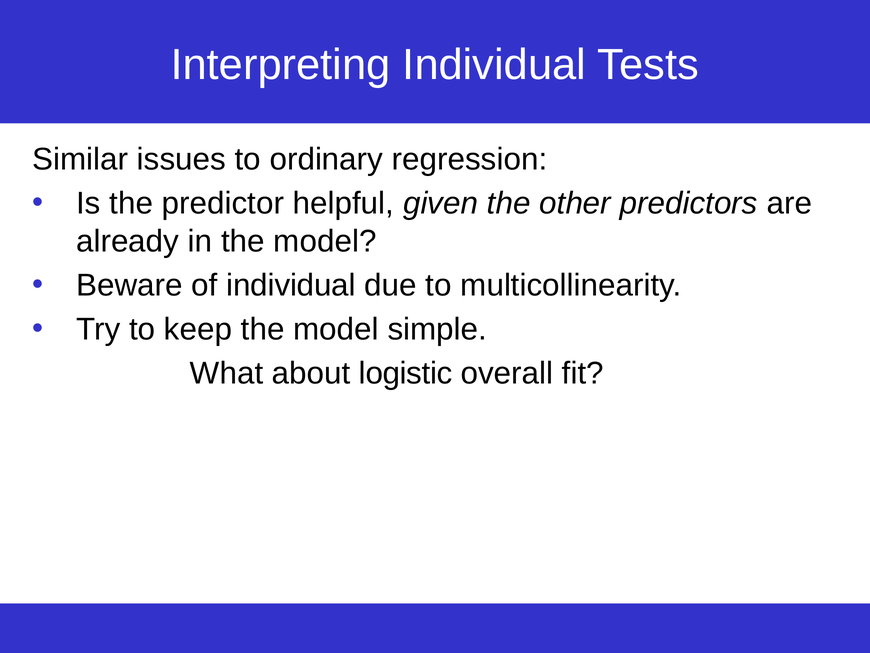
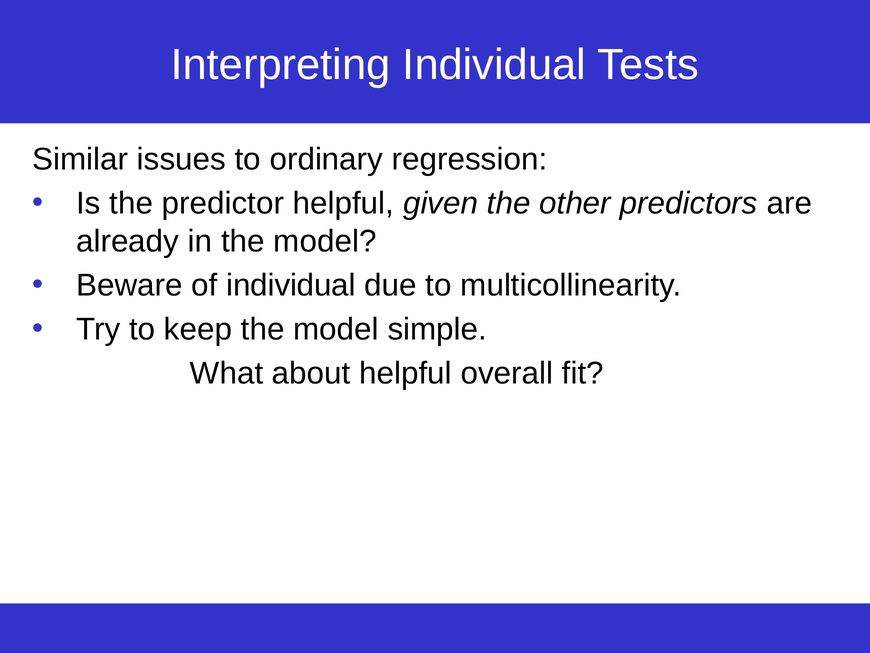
about logistic: logistic -> helpful (406, 373)
